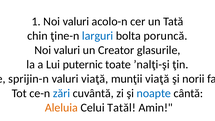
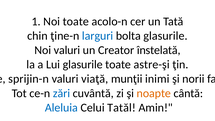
1 Noi valuri: valuri -> toate (76, 22)
bolta poruncă: poruncă -> glasurile (166, 36)
glasurile: glasurile -> înstelată (159, 50)
Lui puternic: puternic -> glasurile (83, 65)
ʼnalţi-şi: ʼnalţi-şi -> astre-şi (152, 65)
munţii viaţă: viaţă -> inimi (157, 79)
noapte colour: blue -> orange (154, 93)
Aleluia colour: orange -> blue (61, 108)
